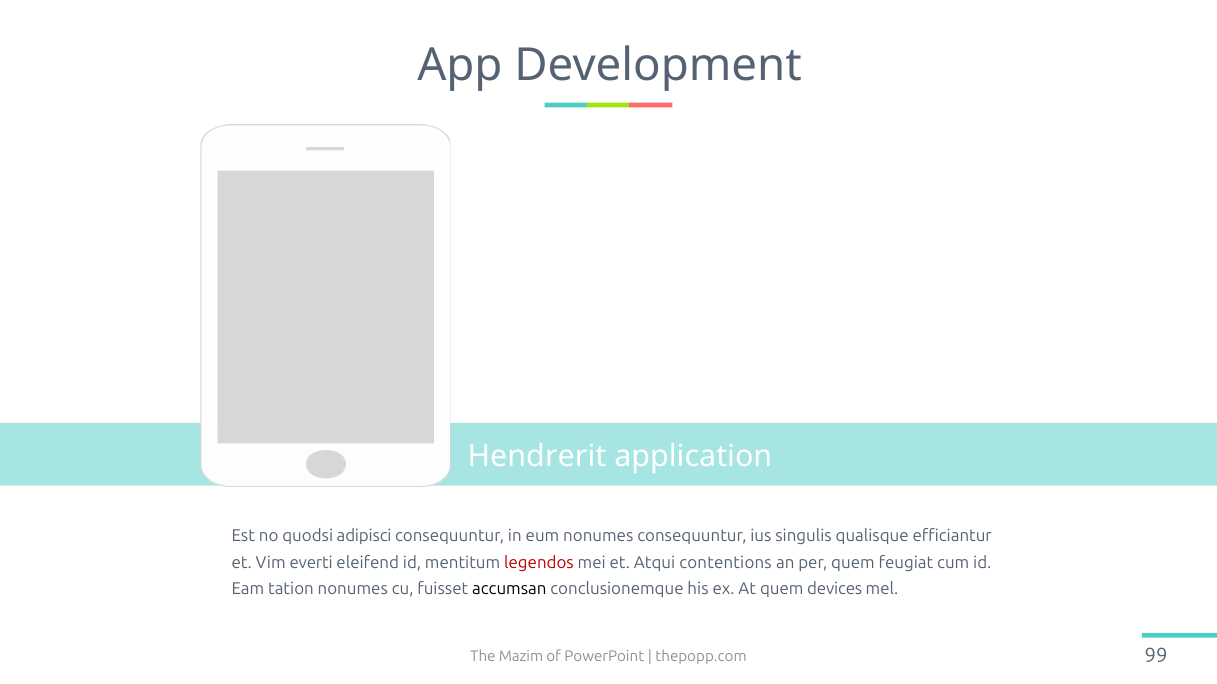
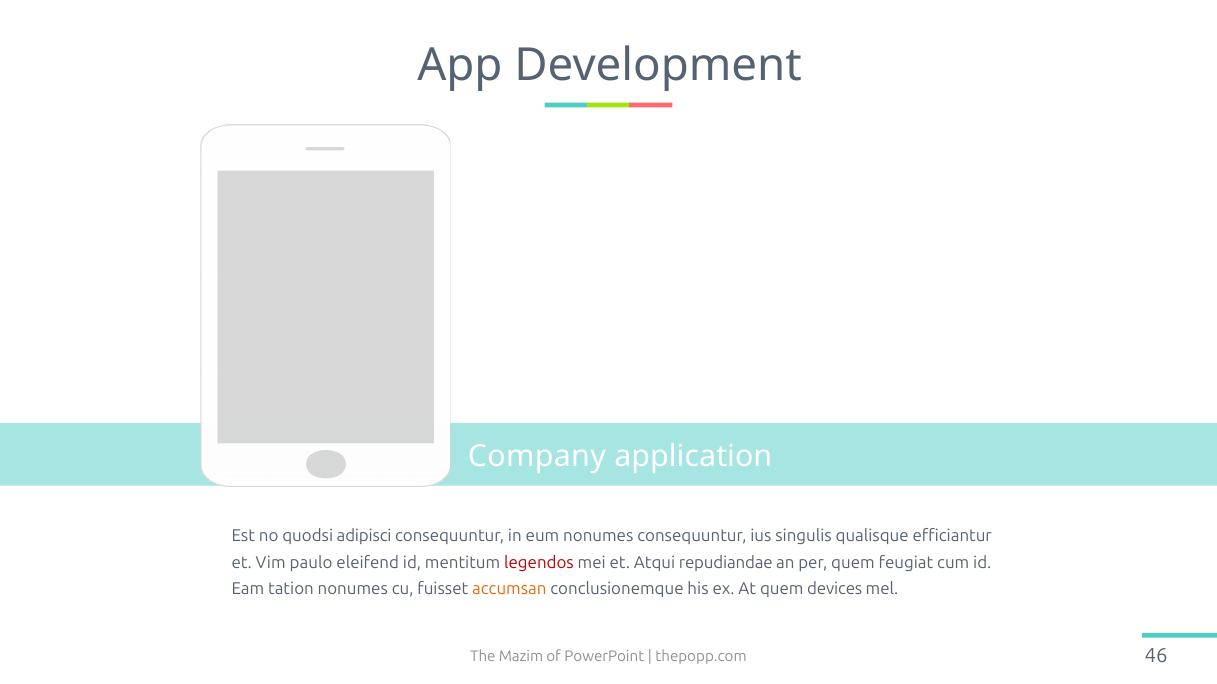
Hendrerit: Hendrerit -> Company (537, 457)
everti: everti -> paulo (311, 563)
contentions: contentions -> repudiandae (726, 563)
accumsan colour: black -> orange (509, 589)
99: 99 -> 46 (1156, 657)
